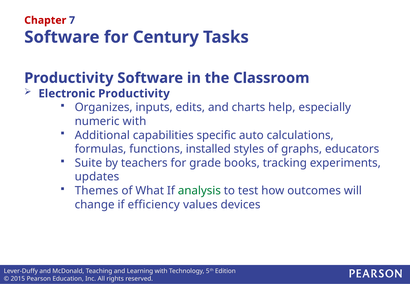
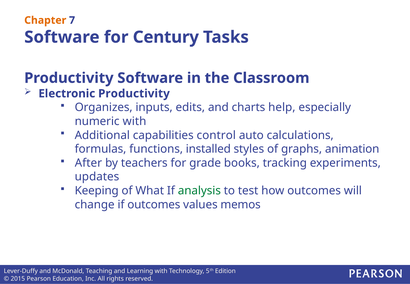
Chapter colour: red -> orange (45, 20)
specific: specific -> control (216, 135)
educators: educators -> animation (352, 149)
Suite: Suite -> After (88, 163)
Themes: Themes -> Keeping (97, 191)
if efficiency: efficiency -> outcomes (154, 204)
devices: devices -> memos (241, 204)
